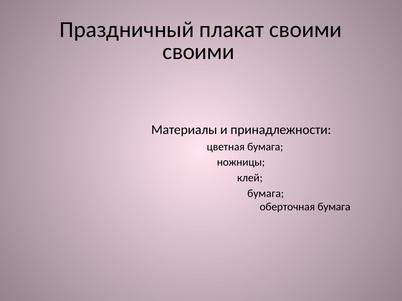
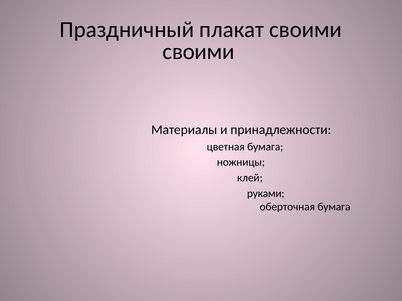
бумага: бумага -> руками (266, 194)
